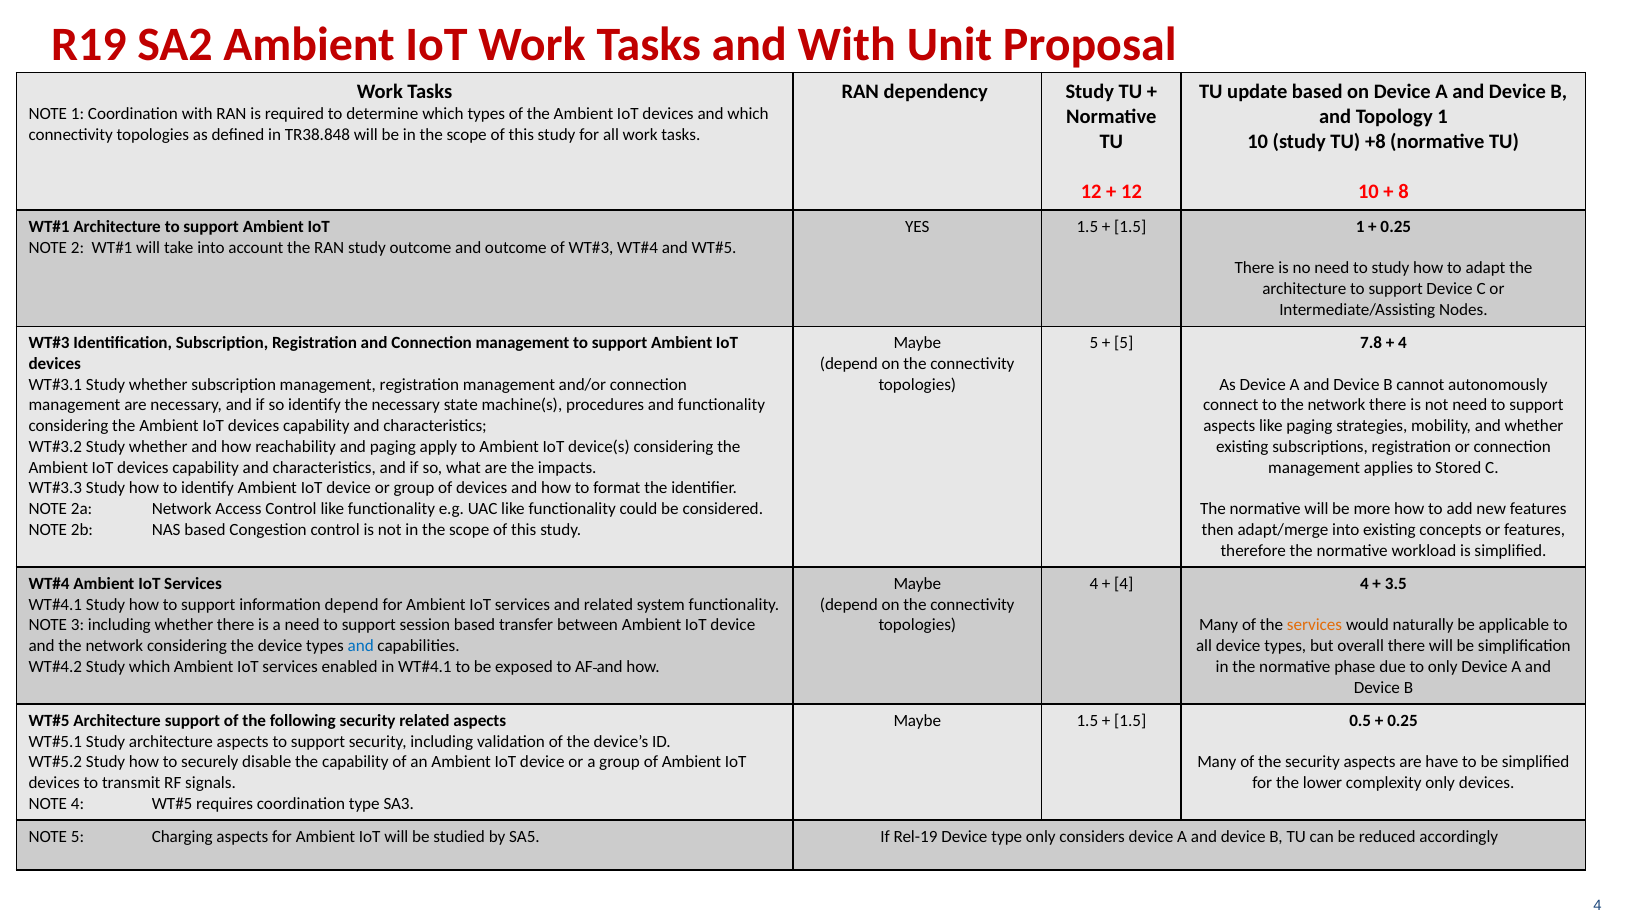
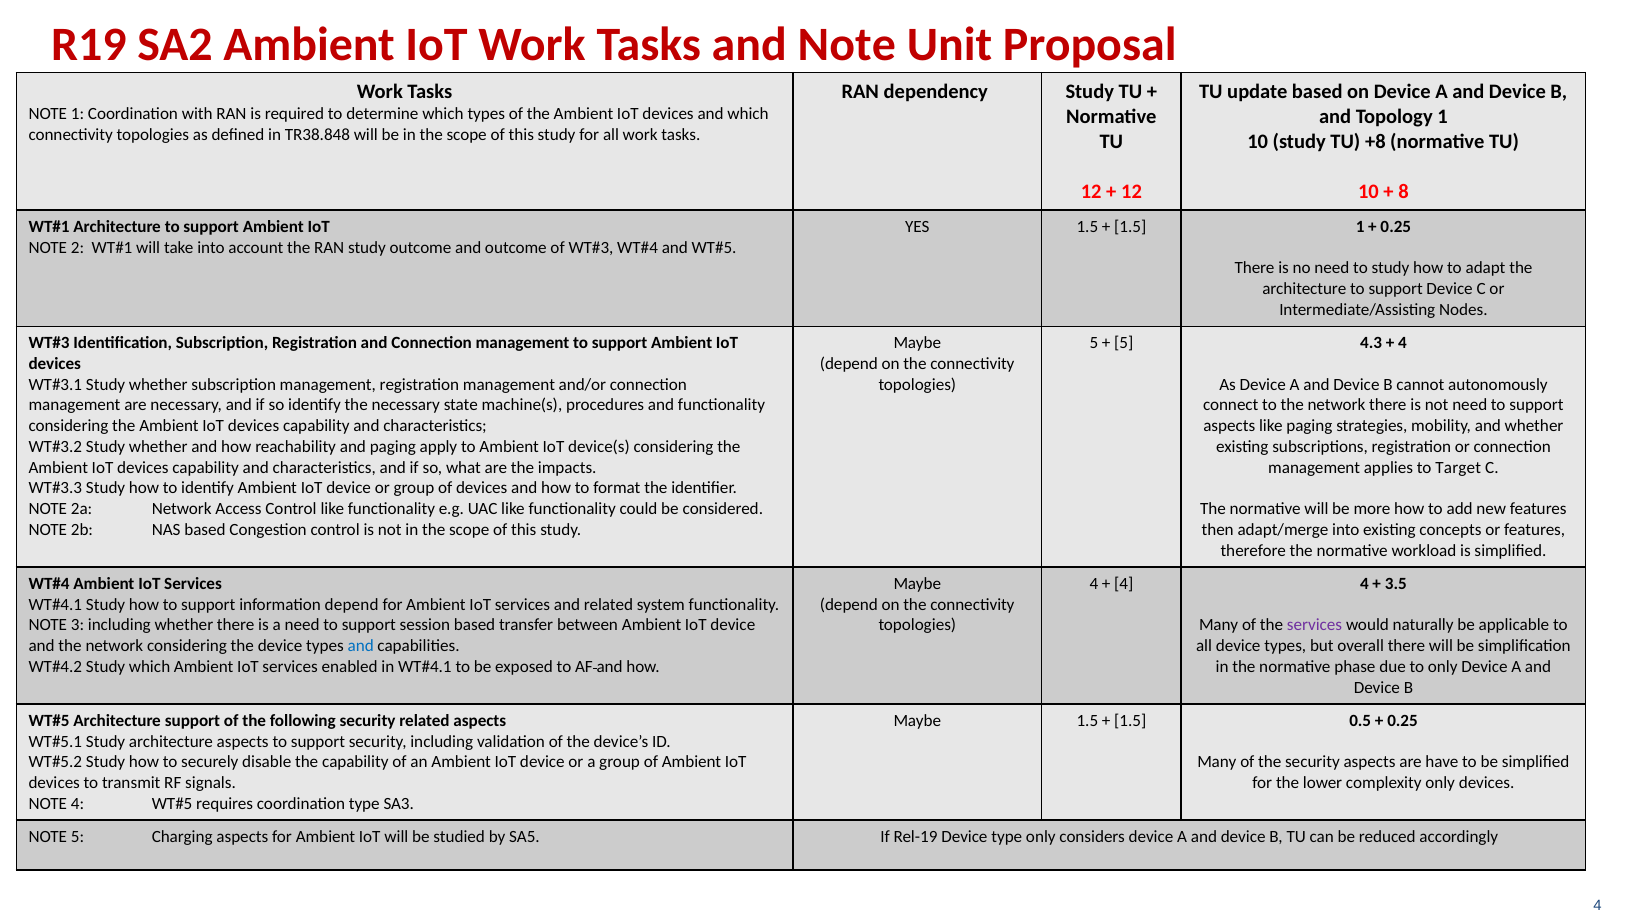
and With: With -> Note (847, 44)
7.8: 7.8 -> 4.3 (1371, 343)
Stored: Stored -> Target (1458, 468)
services colour: orange -> purple (1315, 626)
